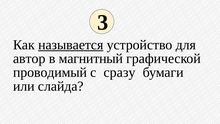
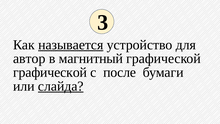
проводимый: проводимый -> графической (50, 72)
сразу: сразу -> после (120, 72)
слайда underline: none -> present (61, 86)
